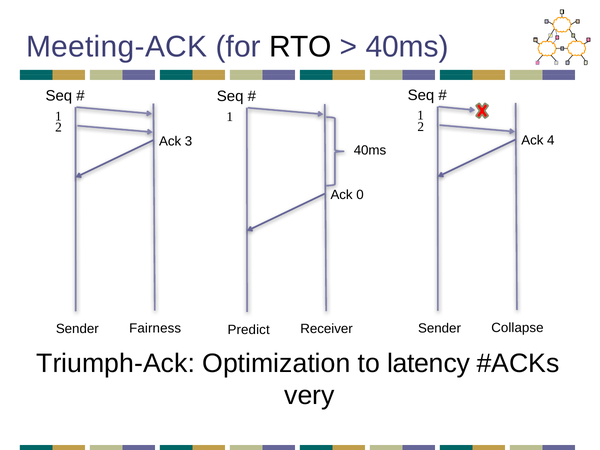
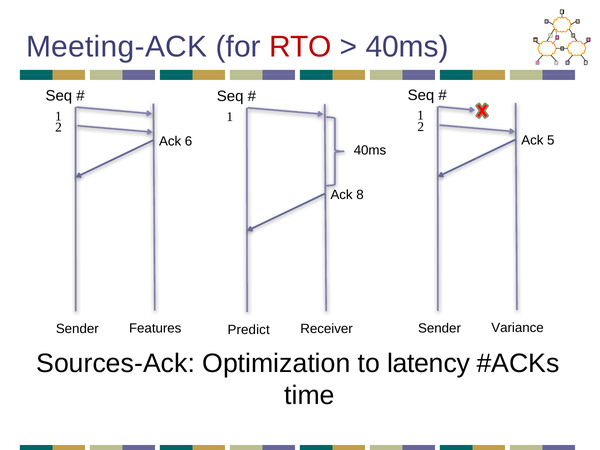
RTO colour: black -> red (300, 47)
4: 4 -> 5 (551, 141)
3: 3 -> 6 (189, 141)
0: 0 -> 8 (360, 195)
Collapse: Collapse -> Variance (517, 328)
Fairness: Fairness -> Features (155, 328)
Triumph-Ack: Triumph-Ack -> Sources-Ack (116, 363)
very: very -> time (309, 395)
